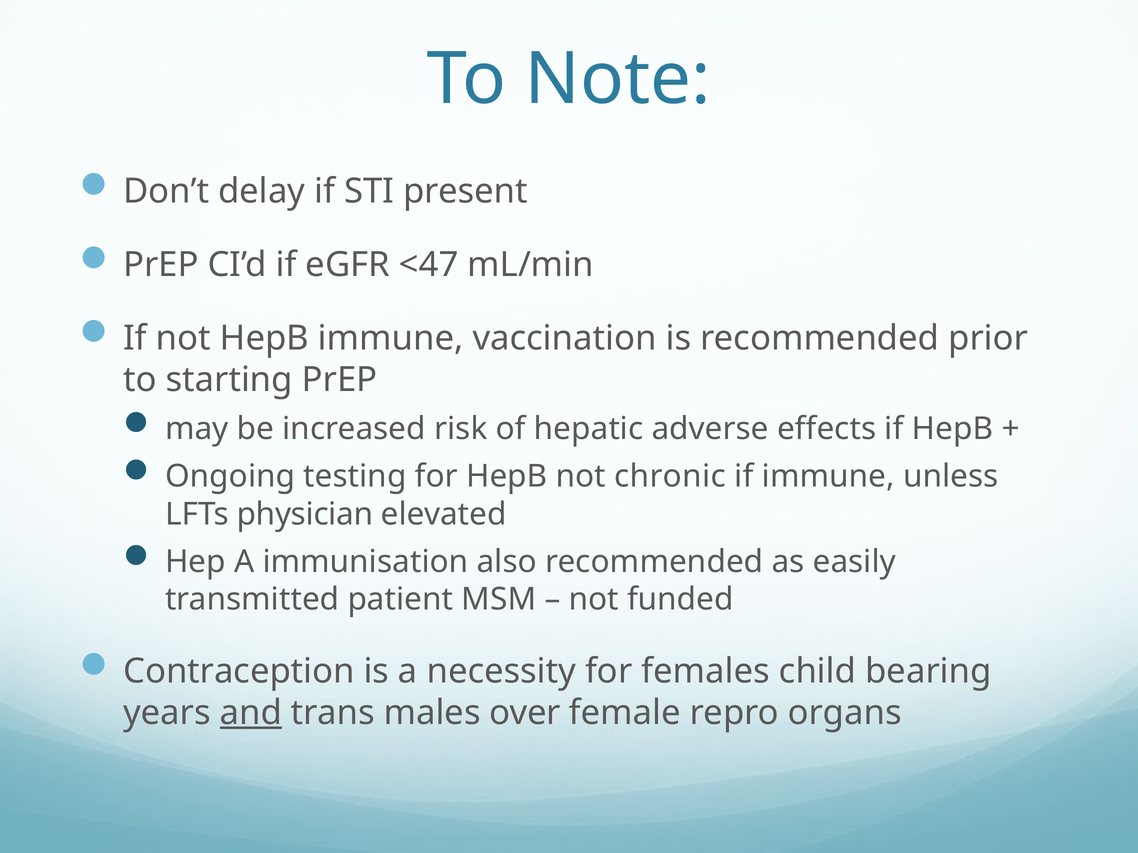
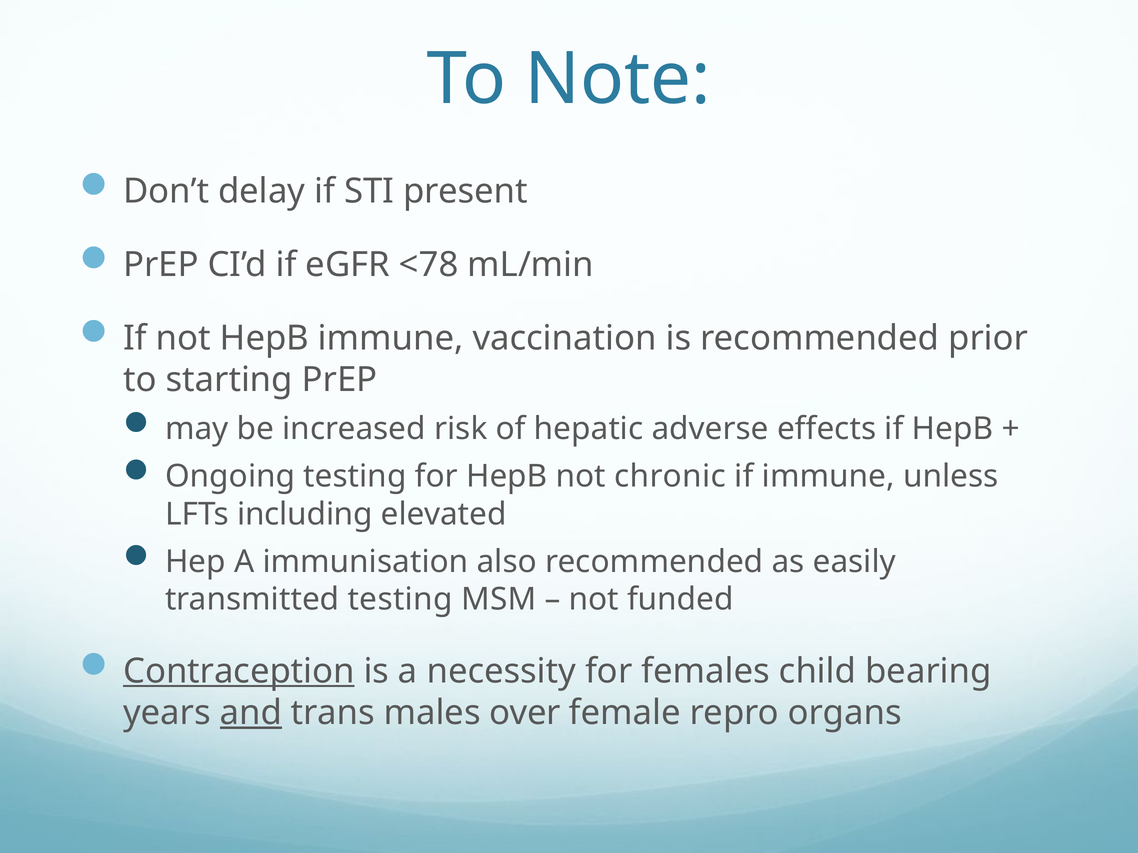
<47: <47 -> <78 (429, 265)
physician: physician -> including (305, 514)
transmitted patient: patient -> testing (400, 600)
Contraception underline: none -> present (239, 672)
